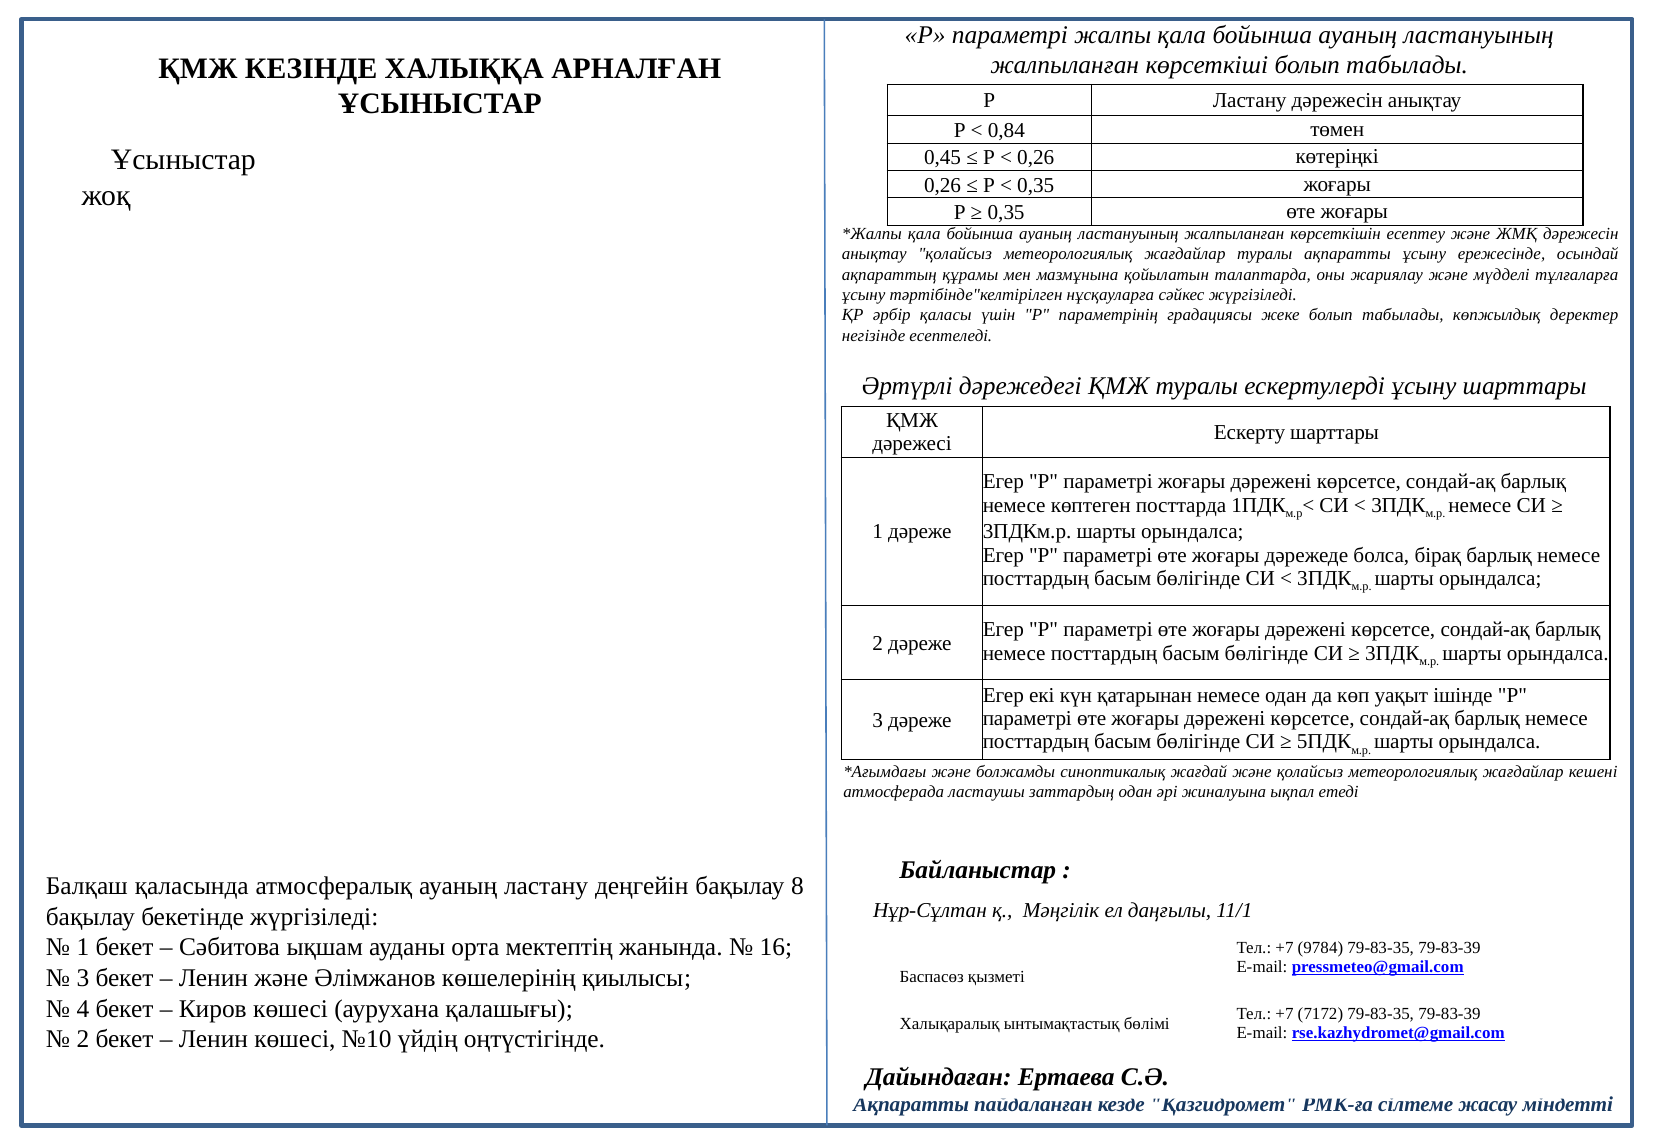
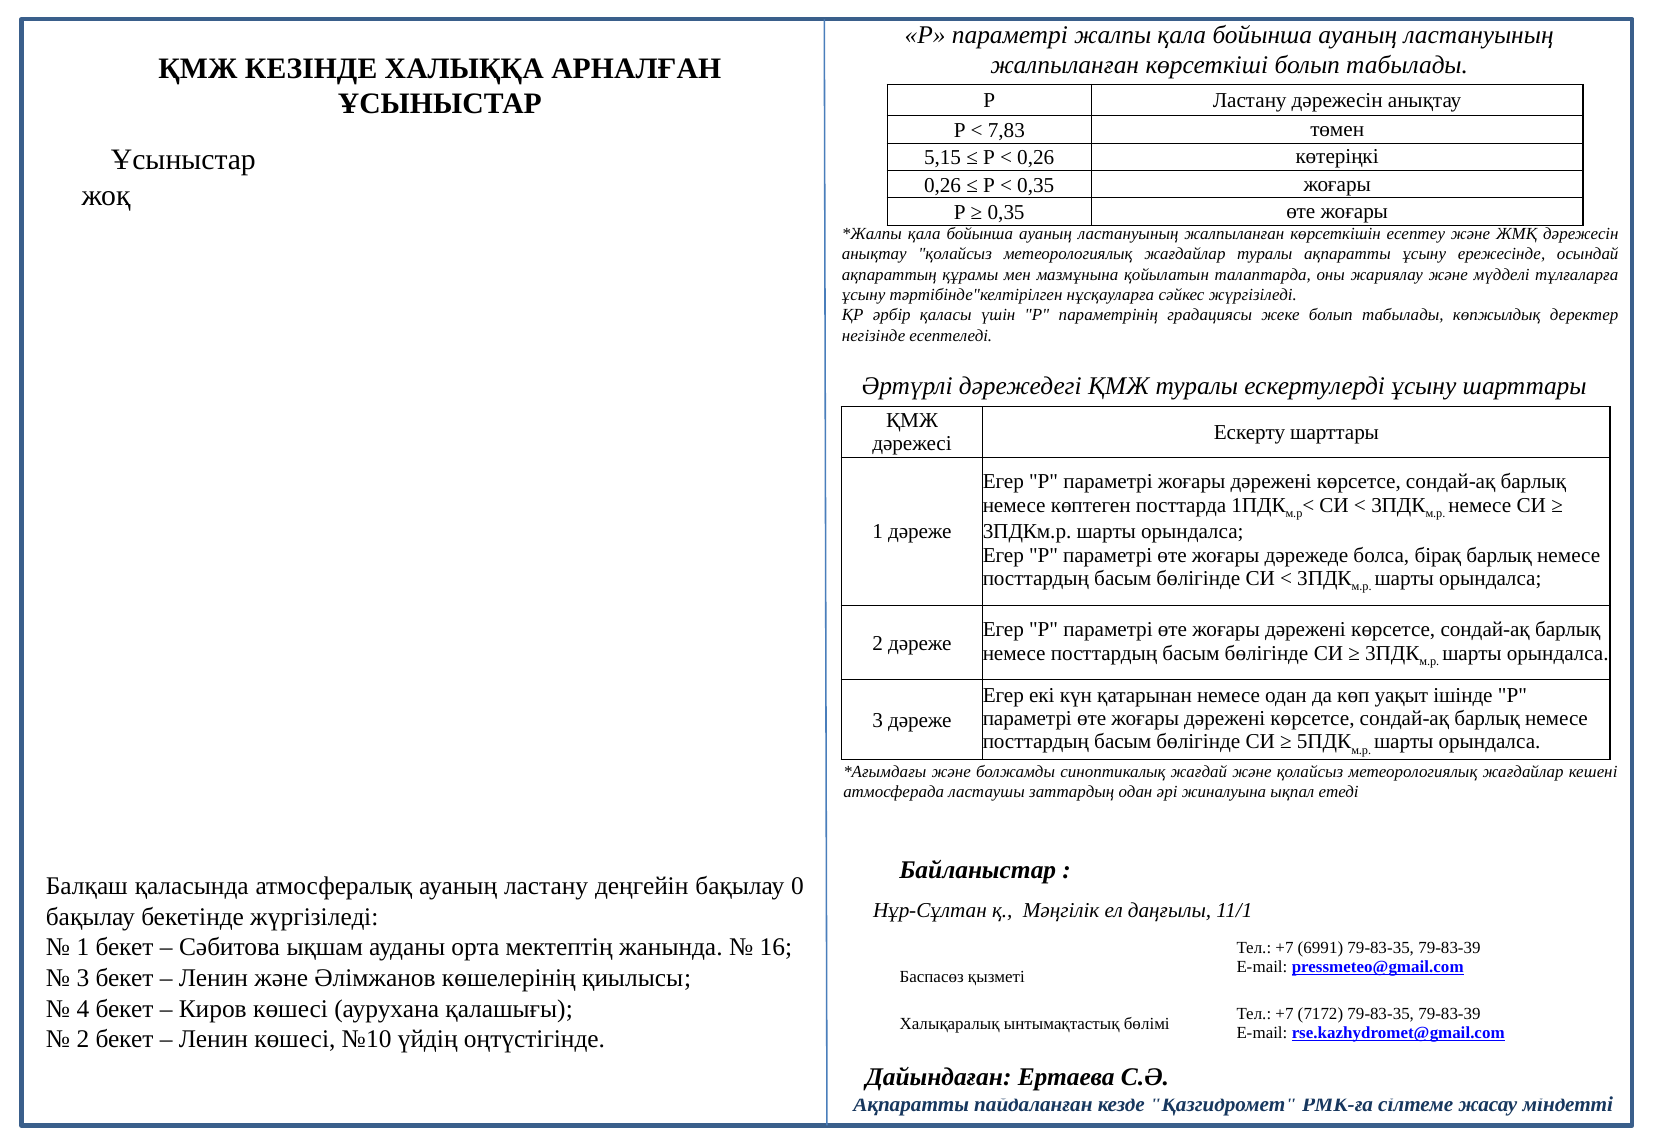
0,84: 0,84 -> 7,83 (1006, 130)
0,45: 0,45 -> 5,15 (943, 158)
8: 8 -> 0 (798, 887)
9784: 9784 -> 6991 (1320, 948)
